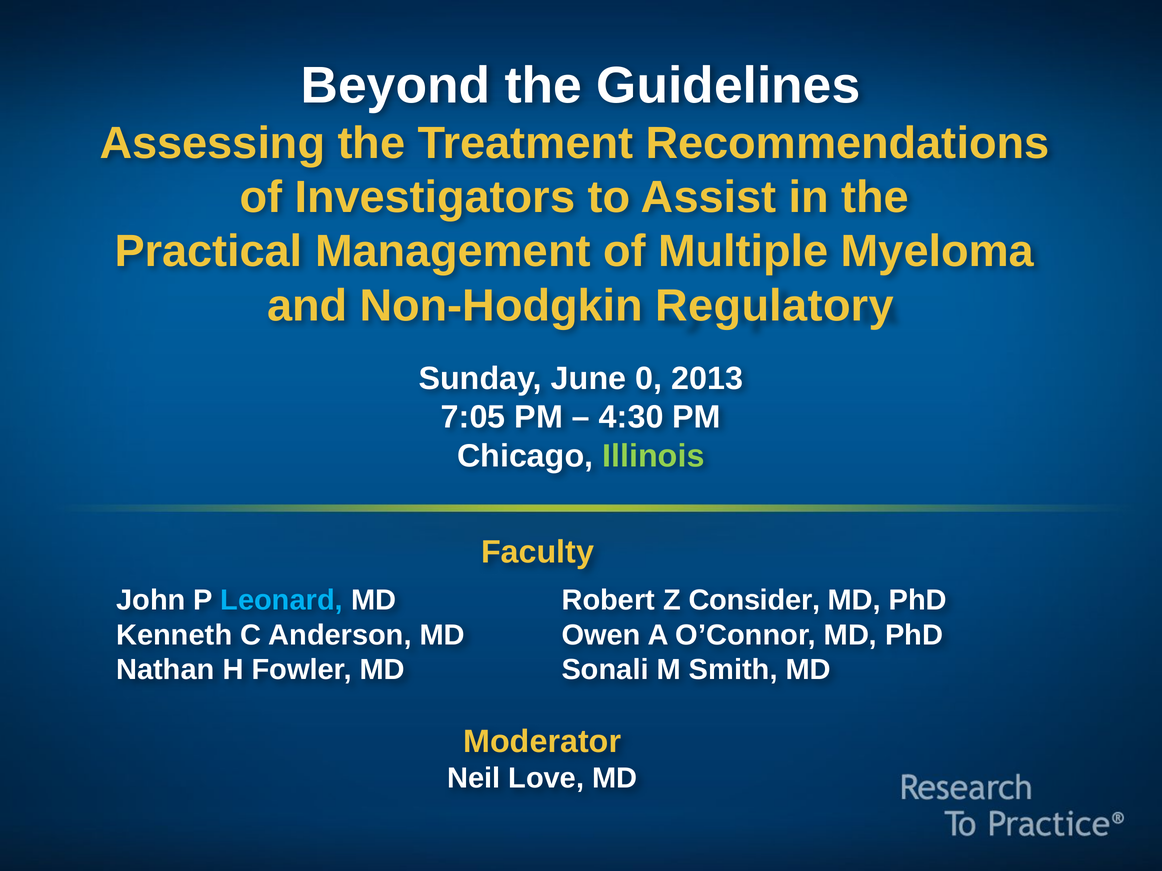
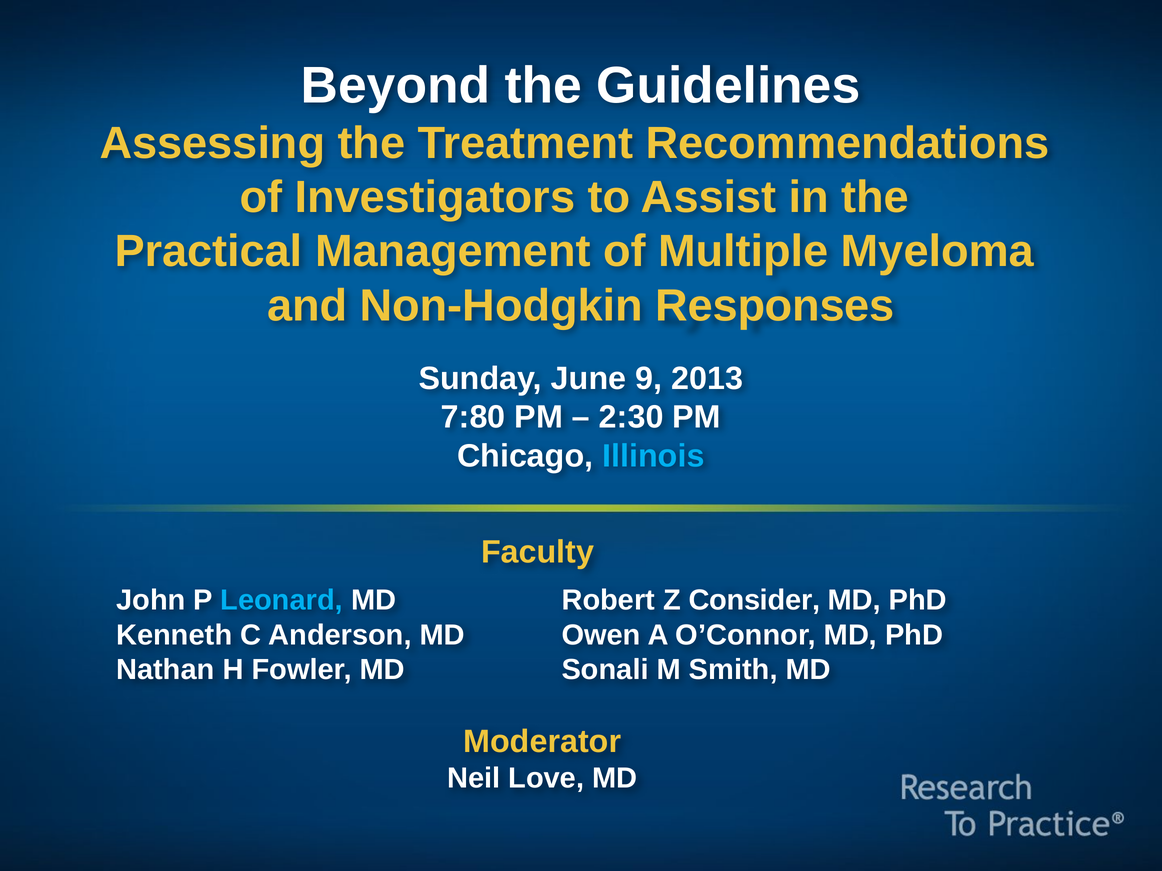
Regulatory: Regulatory -> Responses (775, 306)
0: 0 -> 9 (649, 379)
7:05: 7:05 -> 7:80 (473, 417)
4:30: 4:30 -> 2:30 (631, 417)
Illinois colour: light green -> light blue (653, 456)
